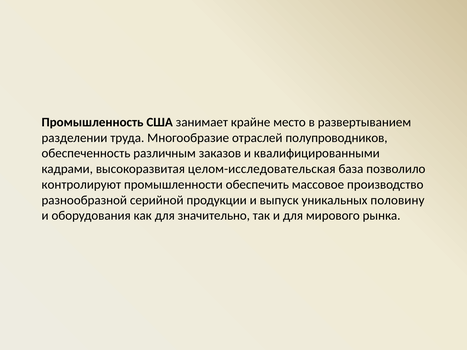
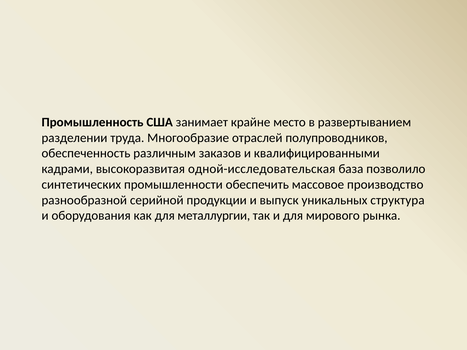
целом-исследовательская: целом-исследовательская -> одной-исследовательская (262, 169)
контролируют: контролируют -> синтетических (81, 185)
половину: половину -> структура (397, 200)
значительно: значительно -> металлургии (214, 216)
